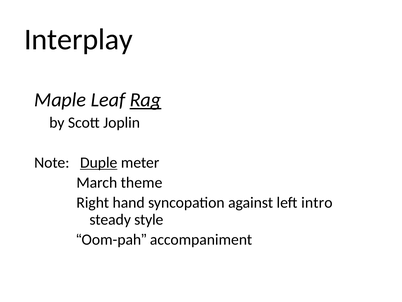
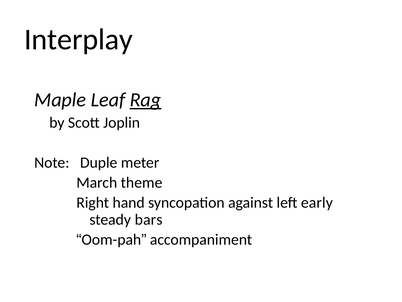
Duple underline: present -> none (99, 162)
intro: intro -> early (317, 202)
style: style -> bars (149, 219)
